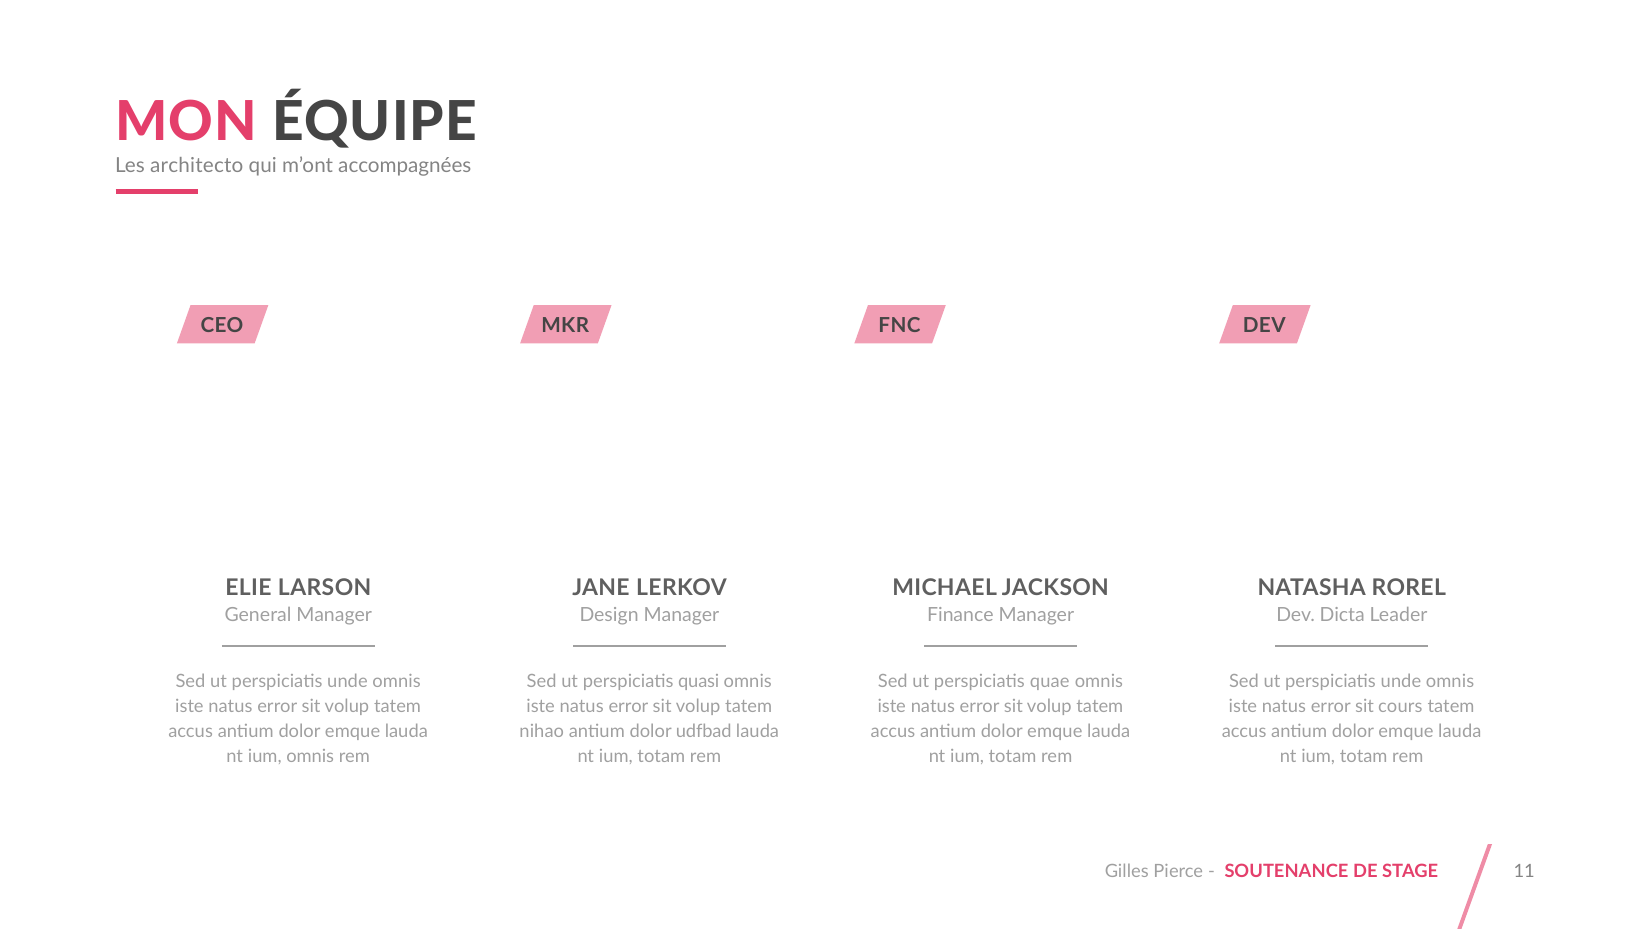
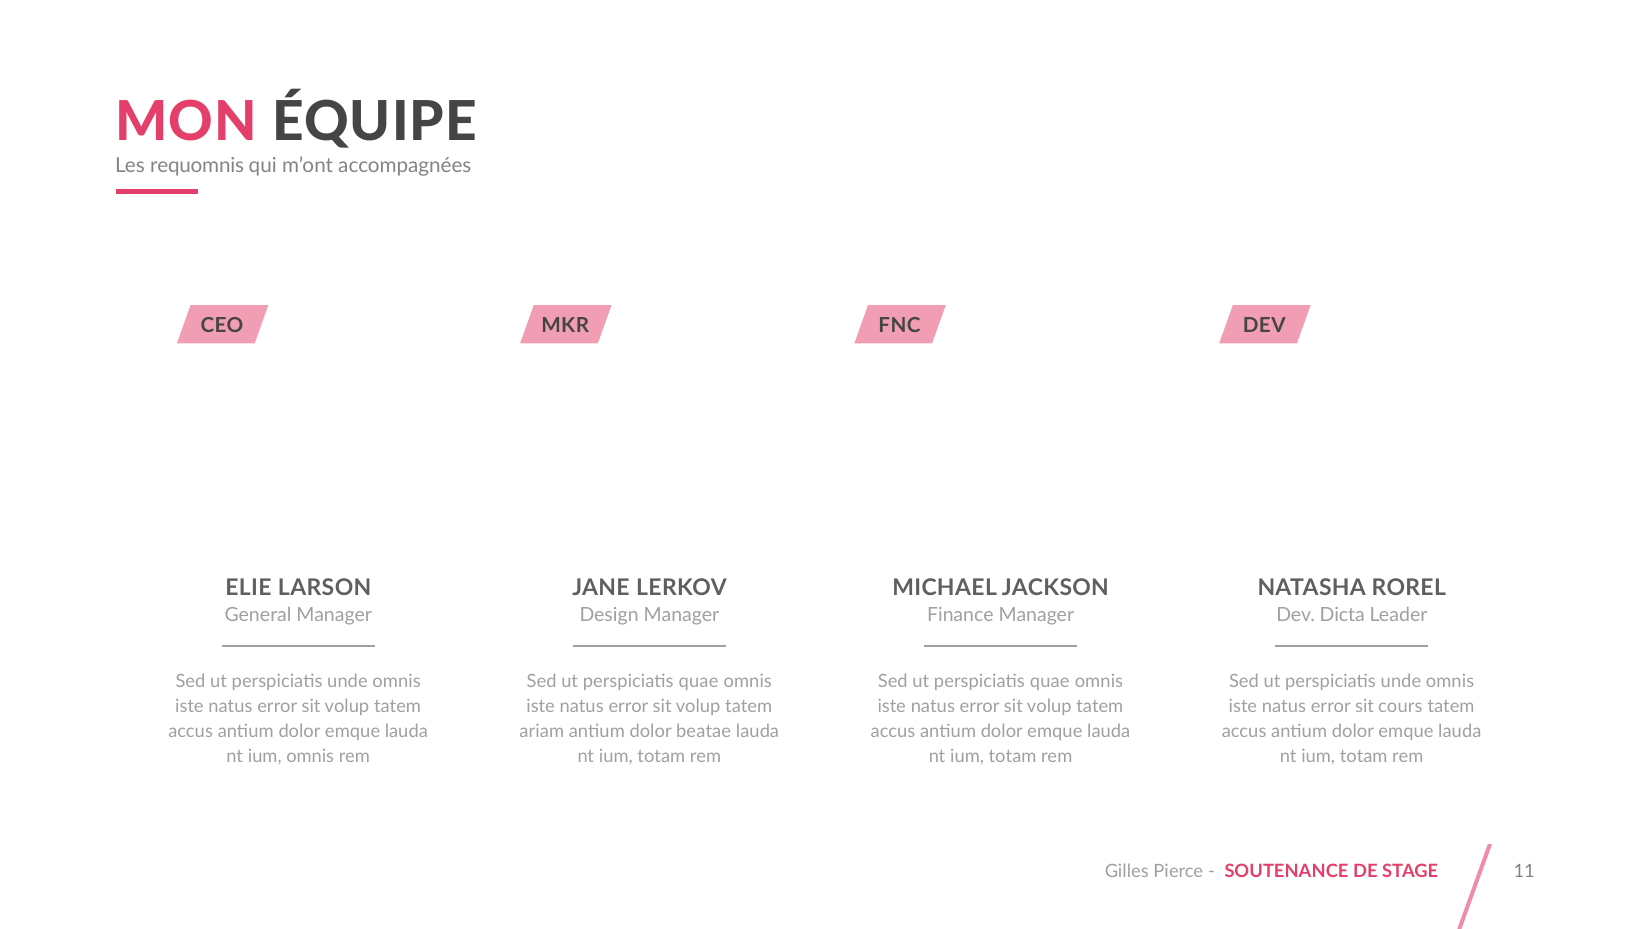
architecto: architecto -> requomnis (197, 166)
quasi: quasi -> quae (699, 681)
nihao: nihao -> ariam (542, 731)
udfbad: udfbad -> beatae (704, 731)
